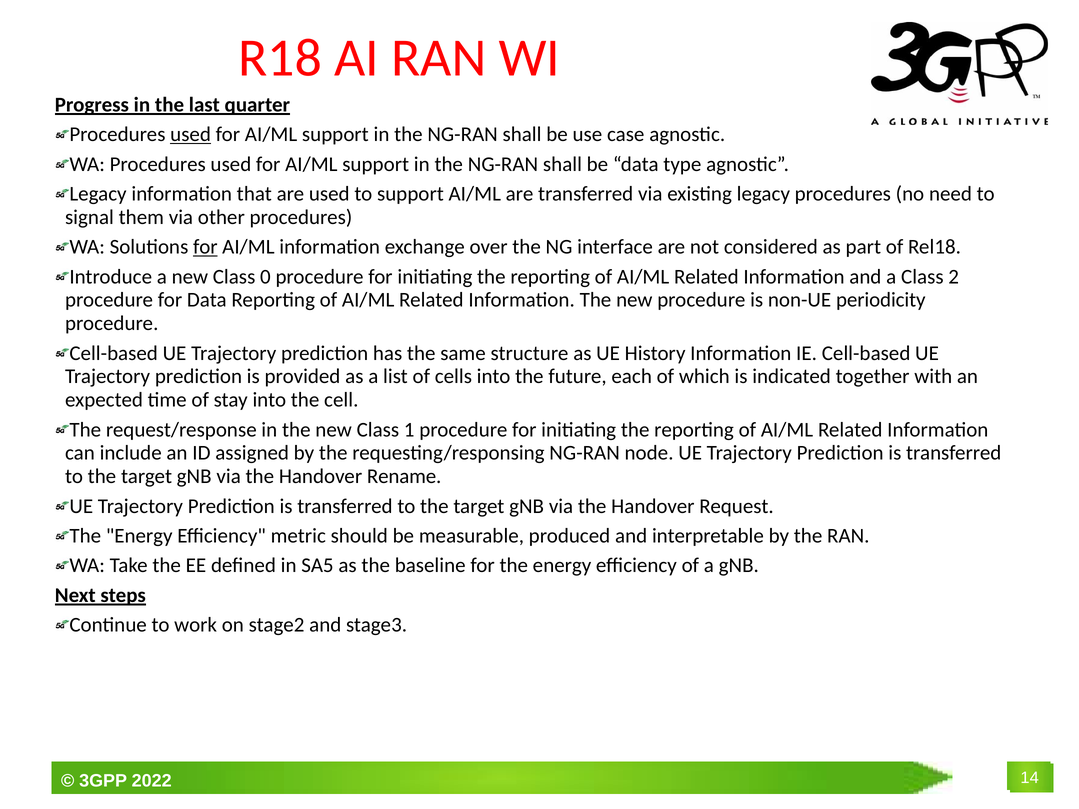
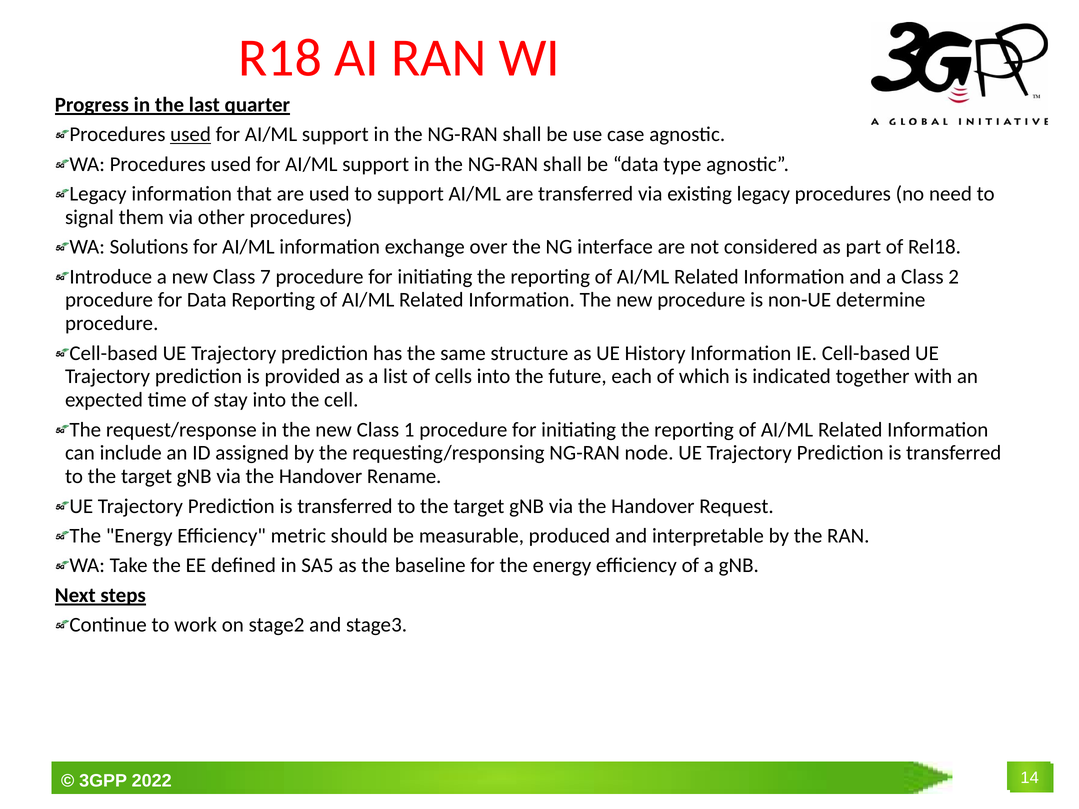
for underline: present -> none (205, 247)
0: 0 -> 7 (265, 277)
periodicity: periodicity -> determine (881, 300)
